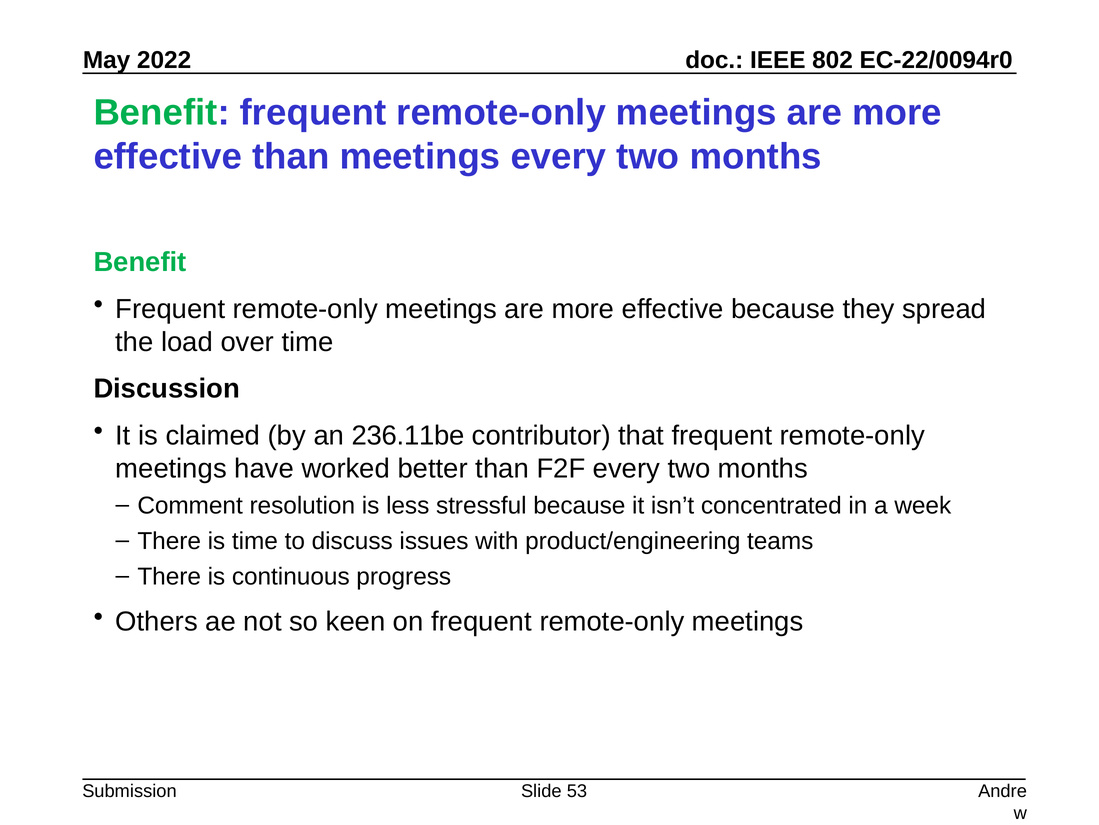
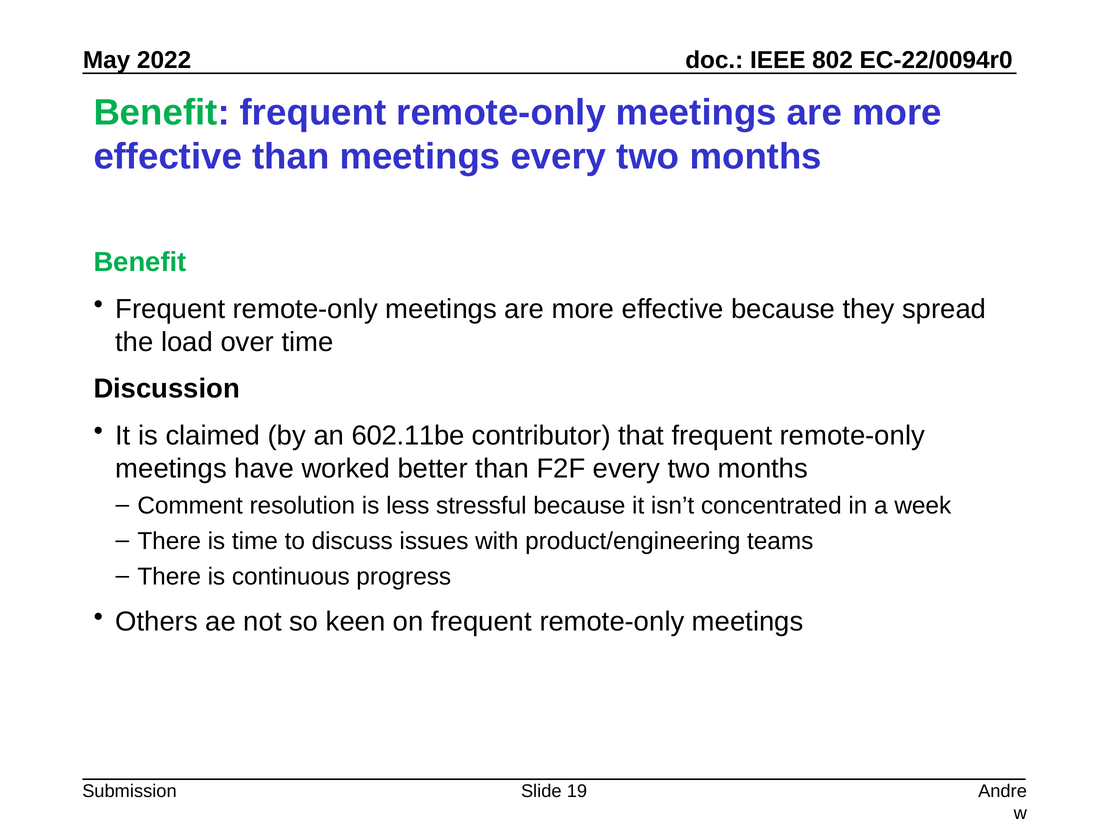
236.11be: 236.11be -> 602.11be (408, 435)
53: 53 -> 19 (577, 791)
